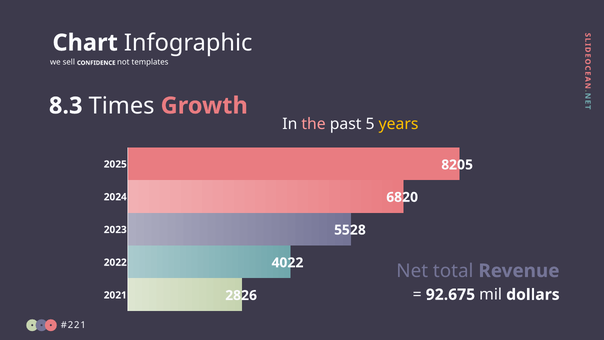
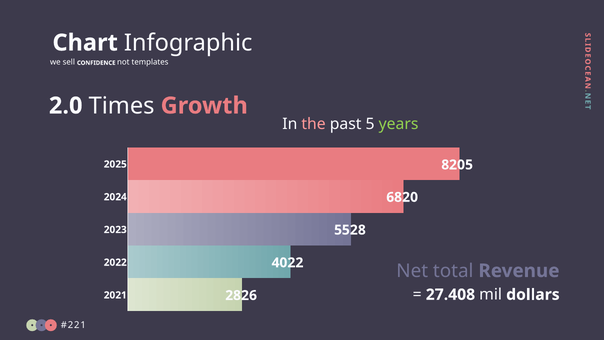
8.3: 8.3 -> 2.0 (66, 106)
years colour: yellow -> light green (399, 124)
92.675: 92.675 -> 27.408 (450, 294)
